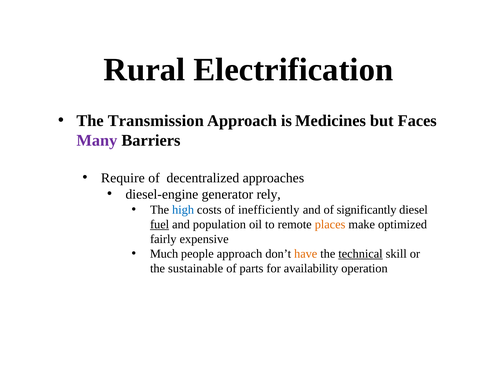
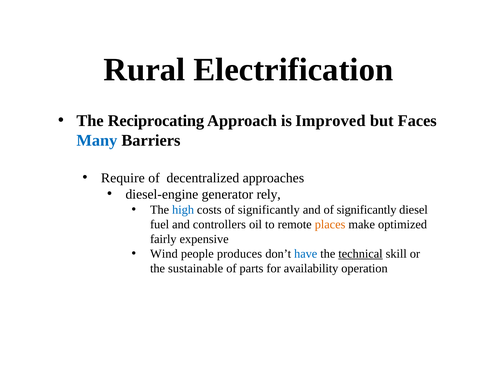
Transmission: Transmission -> Reciprocating (156, 121)
Medicines: Medicines -> Improved (330, 121)
Many colour: purple -> blue (97, 141)
costs of inefficiently: inefficiently -> significantly (269, 210)
fuel underline: present -> none (160, 225)
population: population -> controllers (219, 225)
Much: Much -> Wind (164, 254)
people approach: approach -> produces (240, 254)
have colour: orange -> blue (306, 254)
